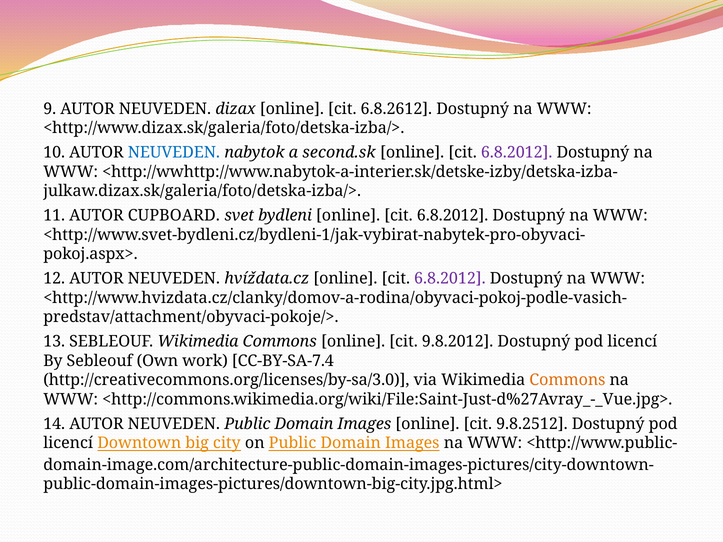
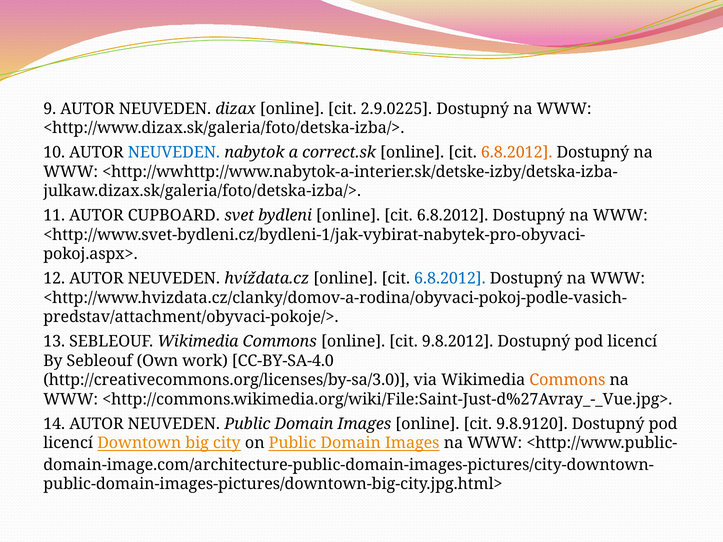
6.8.2612: 6.8.2612 -> 2.9.0225 (396, 109)
second.sk: second.sk -> correct.sk (339, 153)
6.8.2012 colour: purple -> orange (517, 153)
6.8.2012 colour: purple -> blue (450, 279)
CC-BY-SA-7.4: CC-BY-SA-7.4 -> CC-BY-SA-4.0 (283, 361)
9.8.2512: 9.8.2512 -> 9.8.9120 (532, 424)
